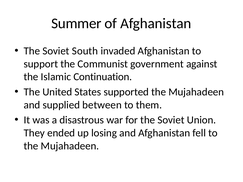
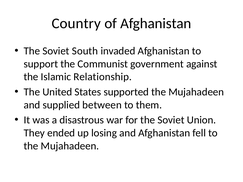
Summer: Summer -> Country (76, 24)
Continuation: Continuation -> Relationship (103, 77)
